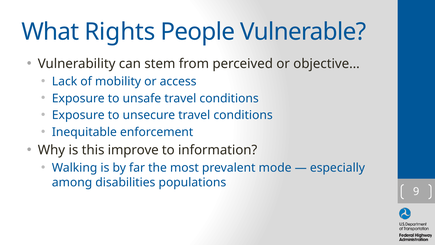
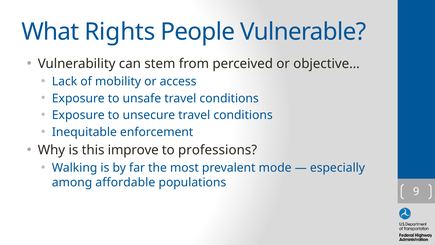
information: information -> professions (218, 150)
disabilities: disabilities -> affordable (125, 182)
